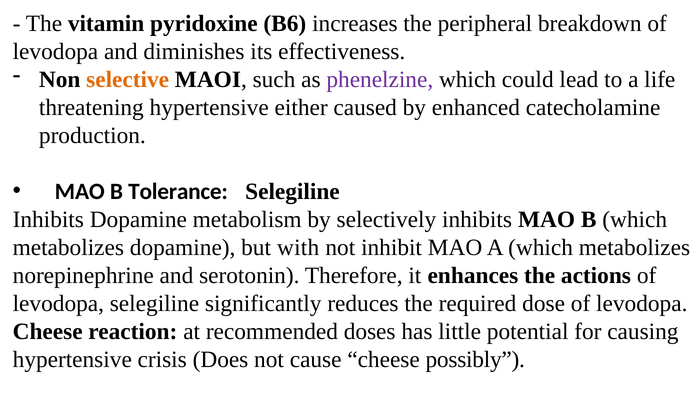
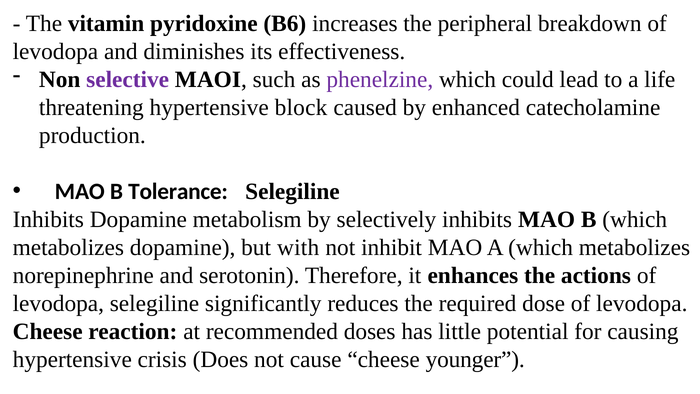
selective colour: orange -> purple (128, 79)
either: either -> block (301, 107)
possibly: possibly -> younger (475, 359)
